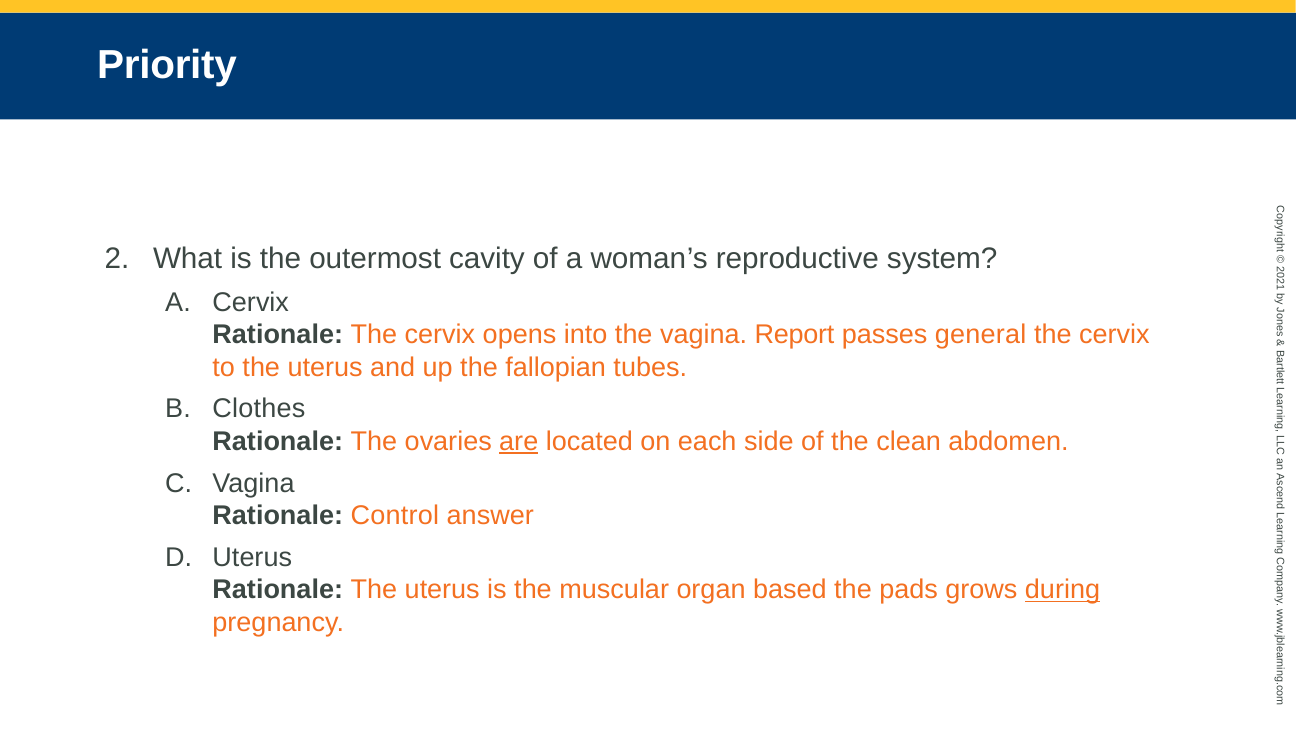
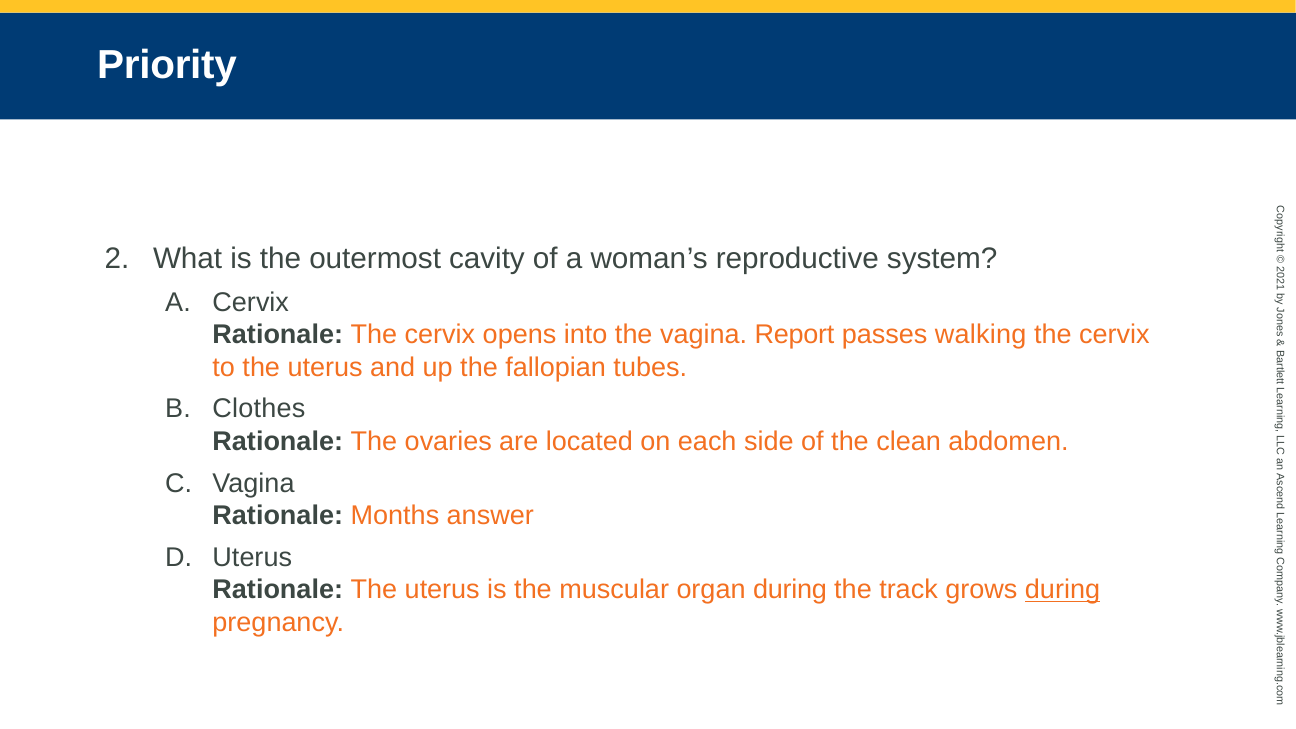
general: general -> walking (981, 335)
are underline: present -> none (519, 441)
Control: Control -> Months (395, 516)
organ based: based -> during (790, 590)
pads: pads -> track (909, 590)
